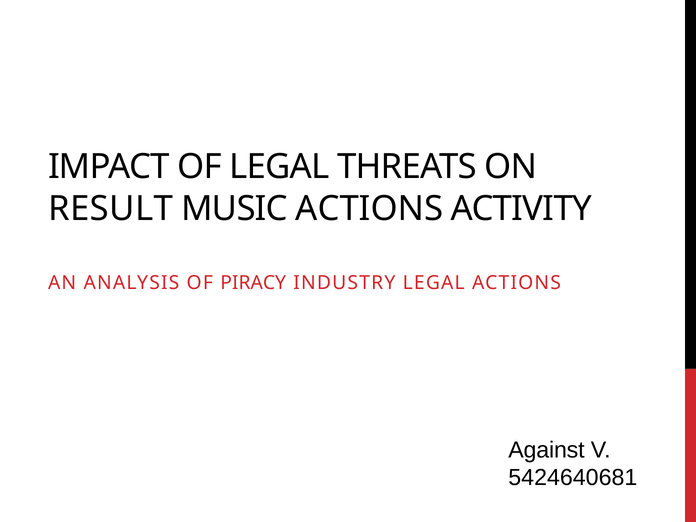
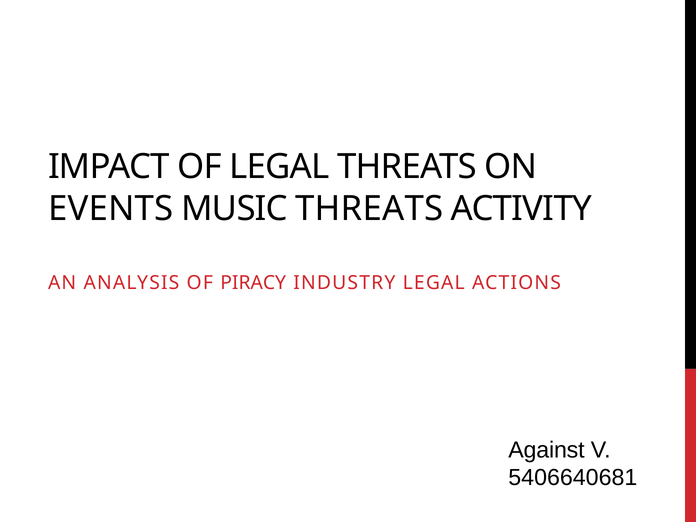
RESULT: RESULT -> EVENTS (111, 209)
MUSIC ACTIONS: ACTIONS -> THREATS (369, 209)
5424640681: 5424640681 -> 5406640681 (573, 478)
